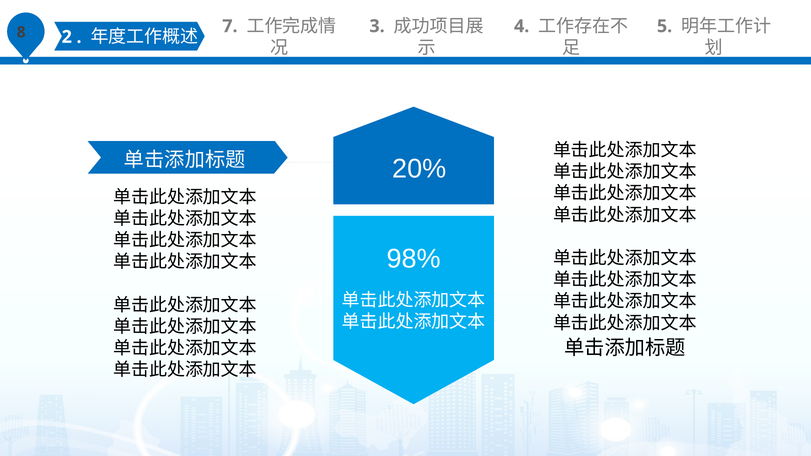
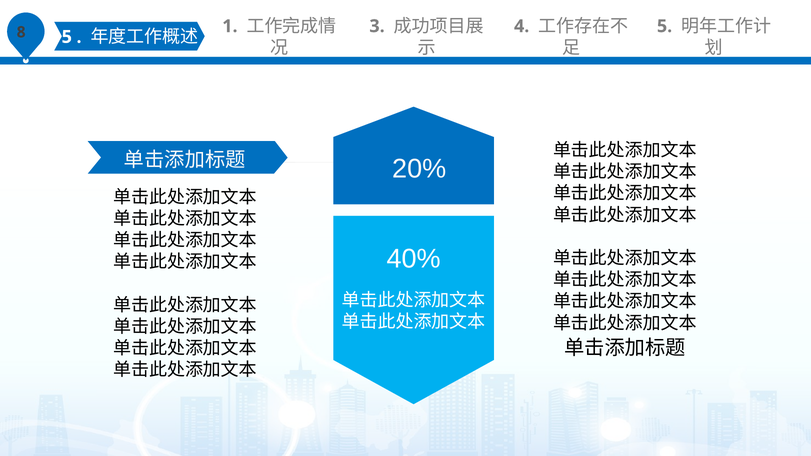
2: 2 -> 5 (67, 37)
7: 7 -> 1 (230, 26)
98%: 98% -> 40% (414, 259)
